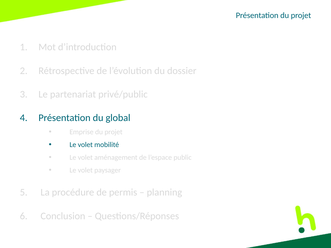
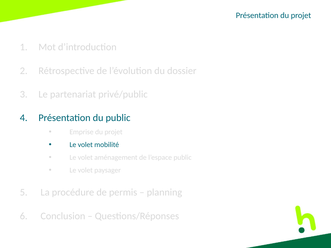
du global: global -> public (118, 118)
